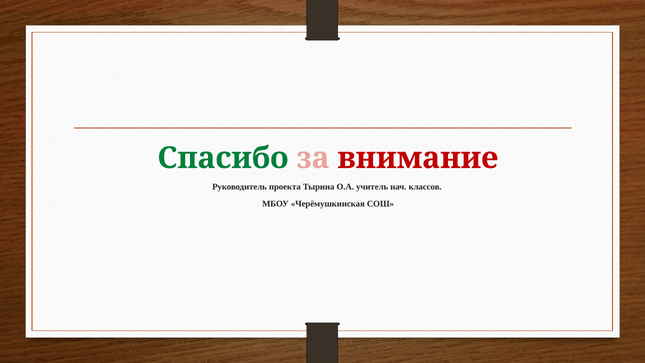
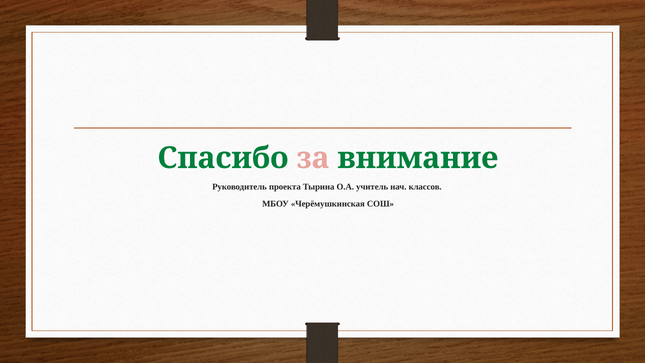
внимание colour: red -> green (418, 158)
